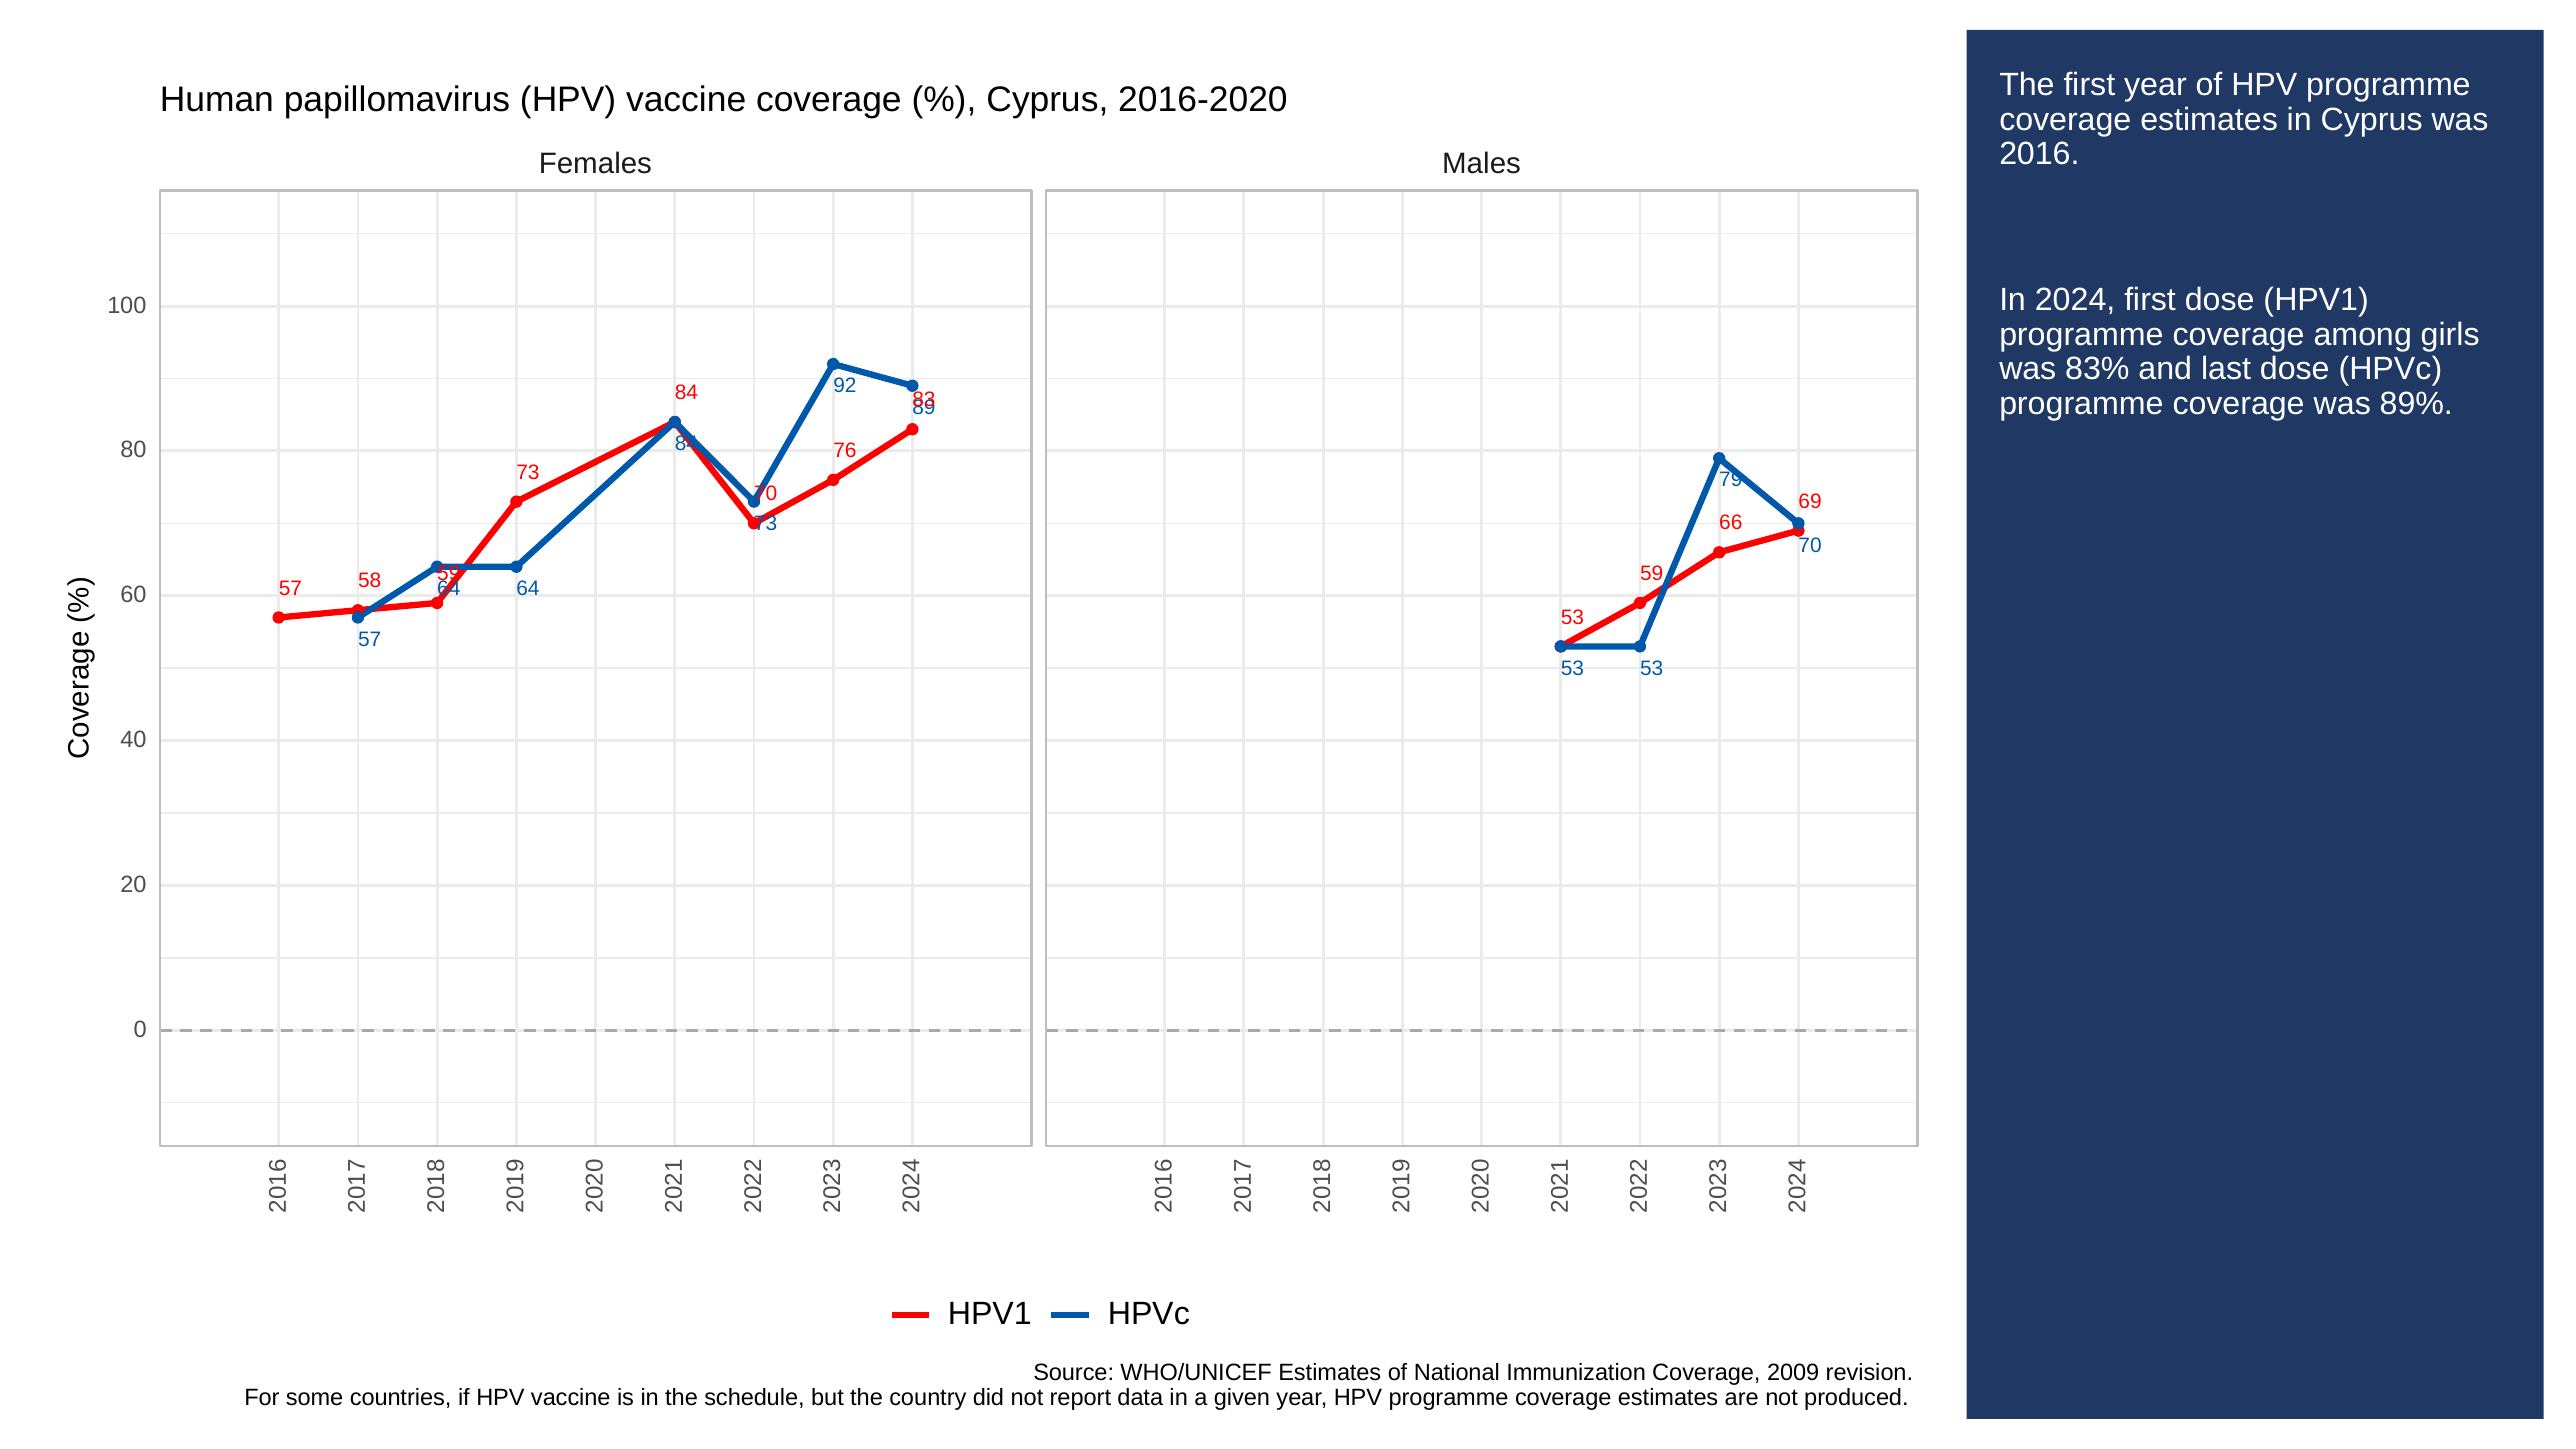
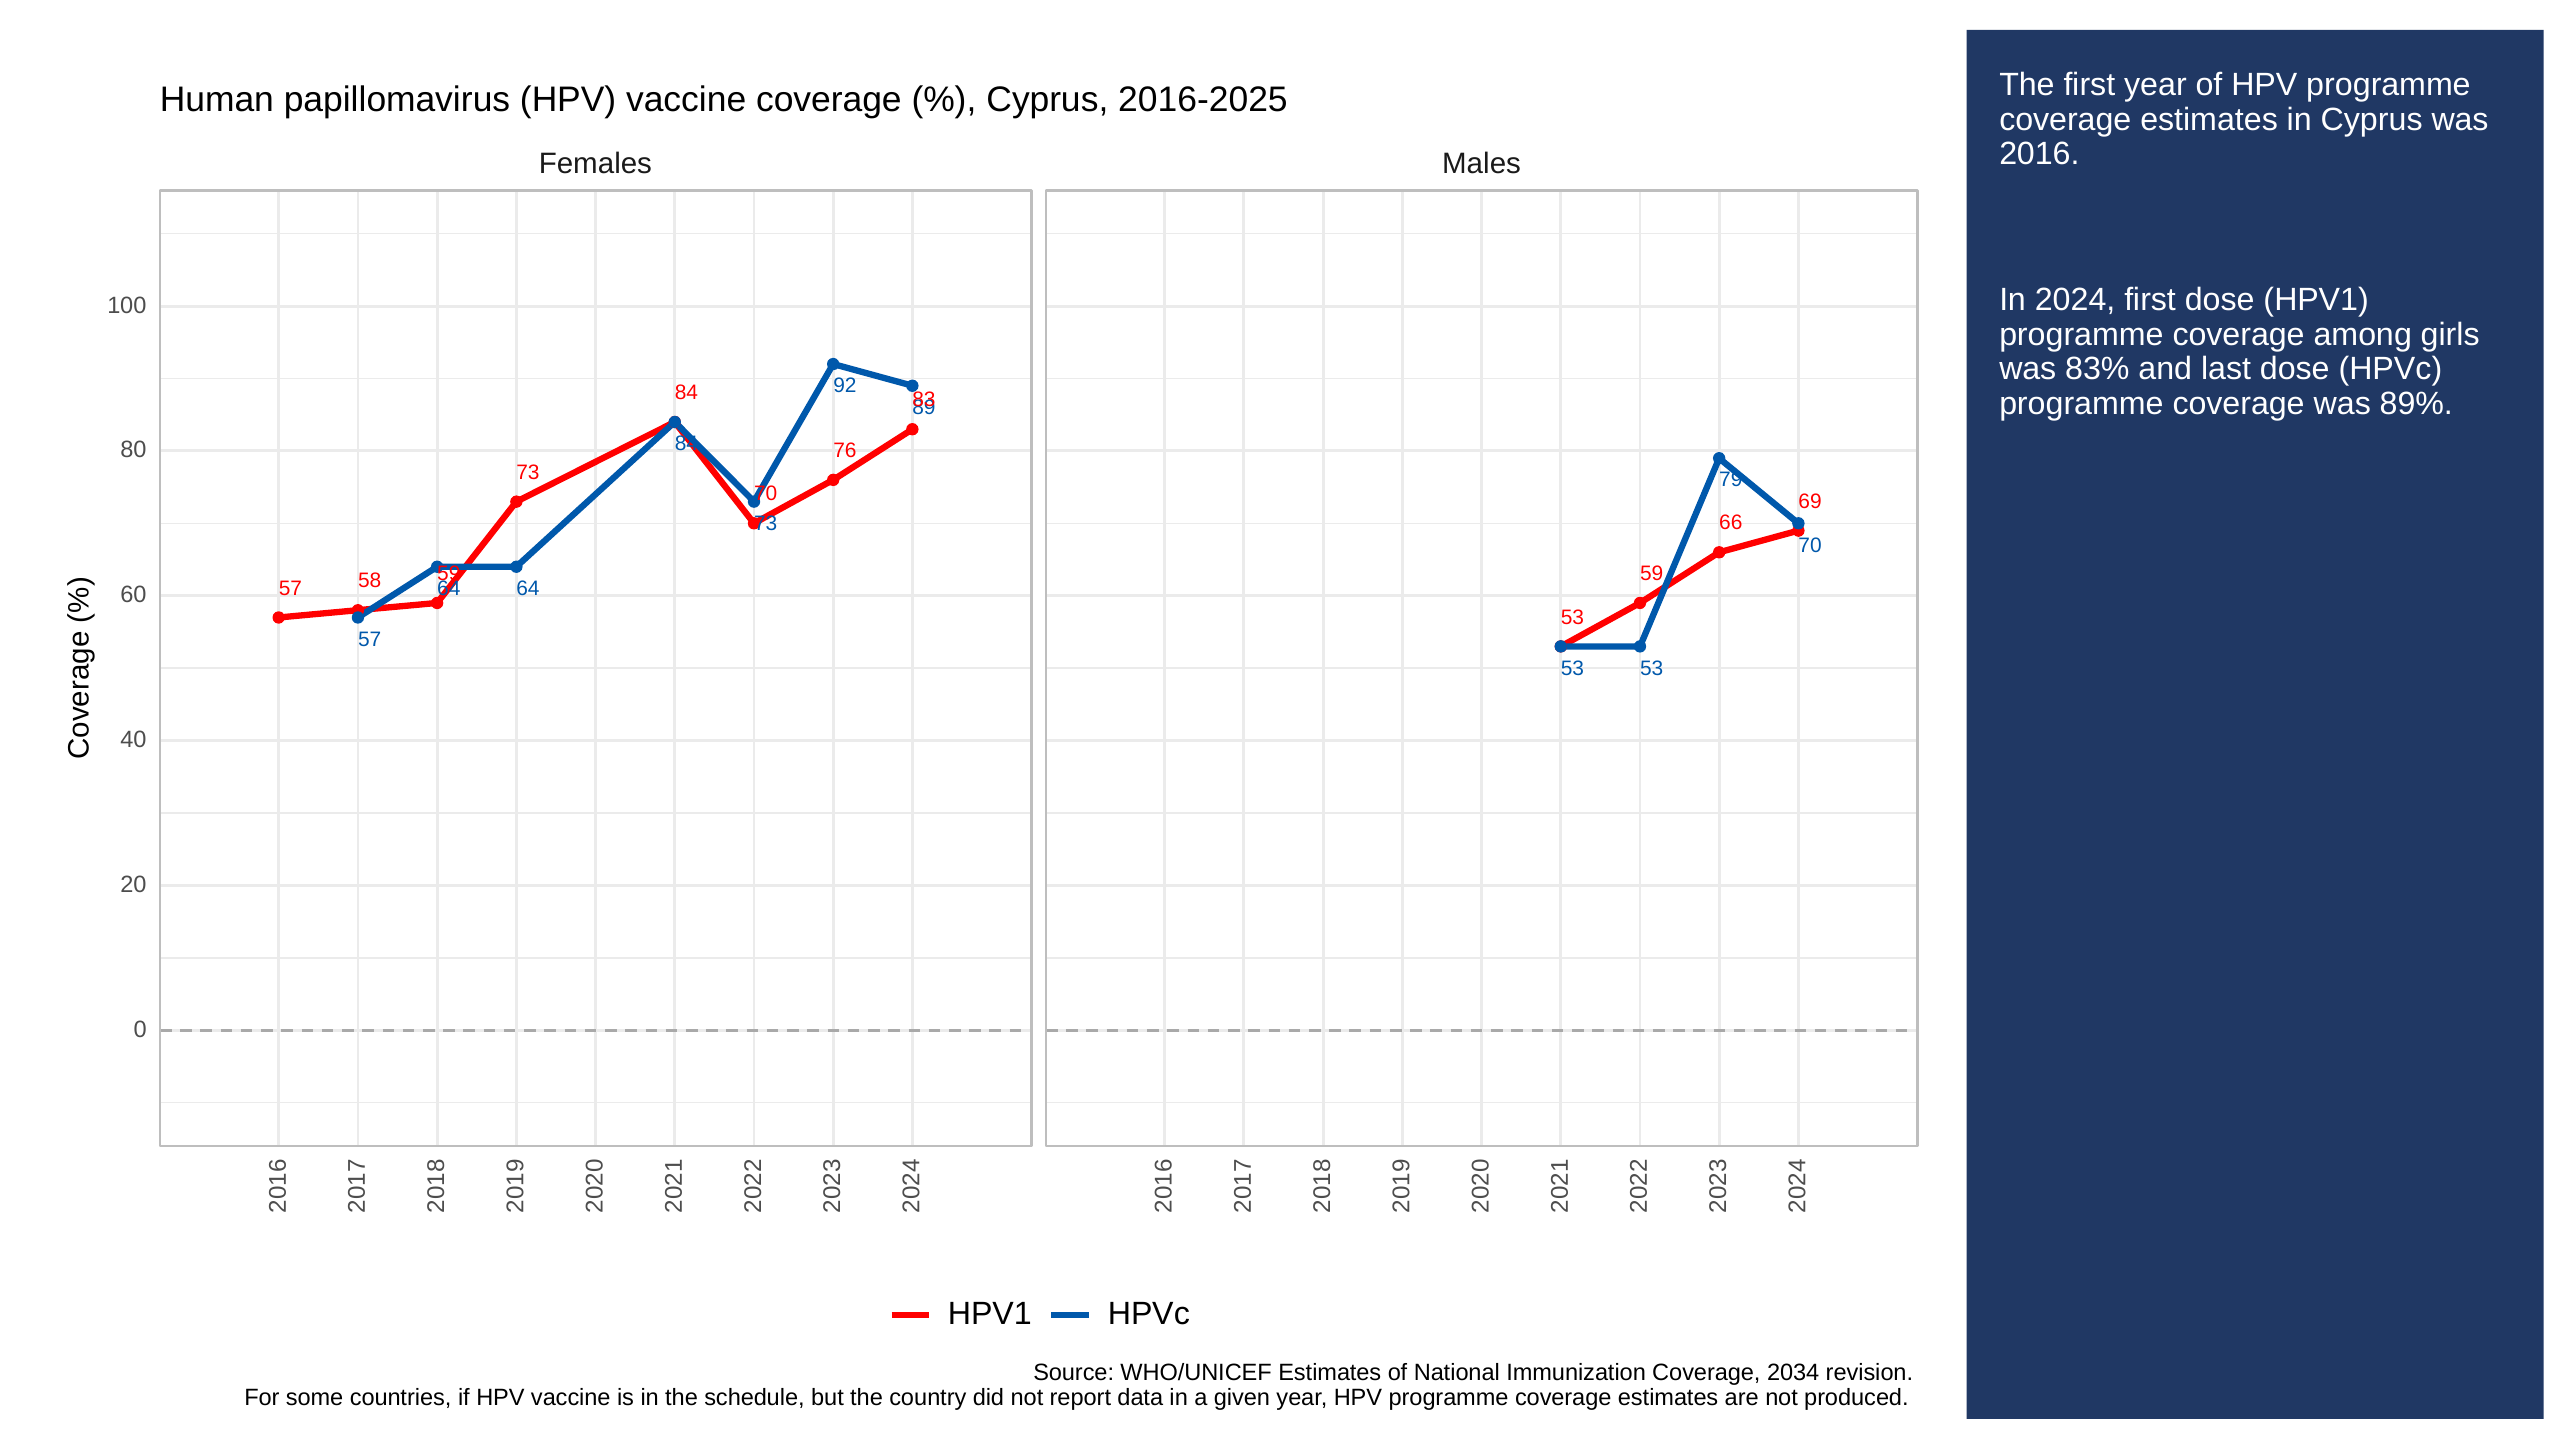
2016-2020: 2016-2020 -> 2016-2025 (1203, 100)
2009: 2009 -> 2034 (1793, 1373)
